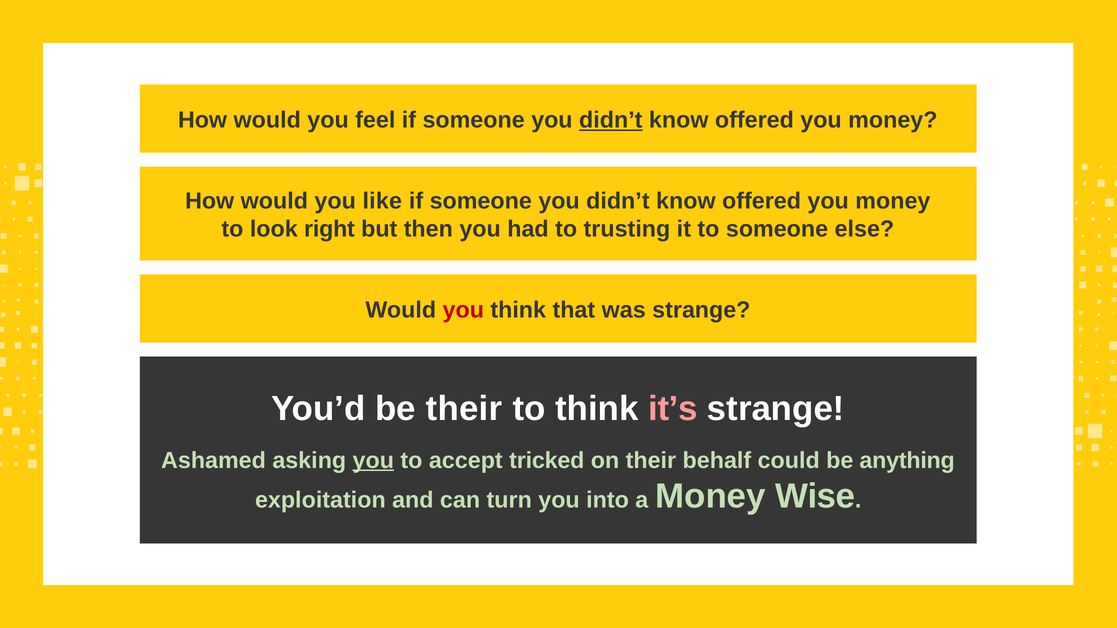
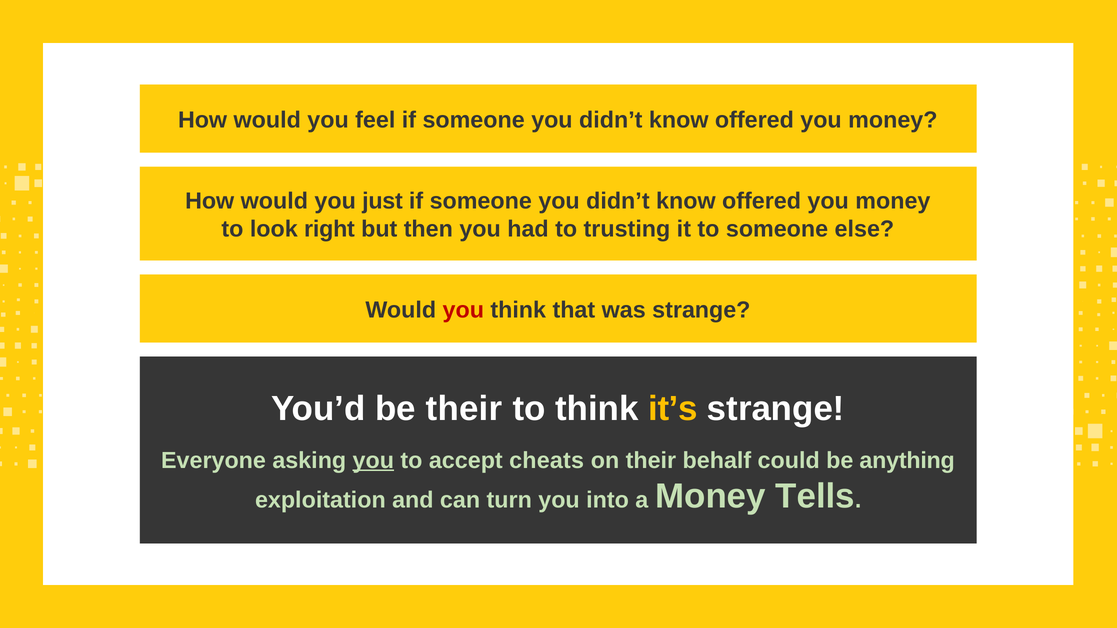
didn’t underline: present -> none (611, 120)
like: like -> just (382, 201)
it’s colour: pink -> yellow (673, 409)
Ashamed: Ashamed -> Everyone (213, 461)
tricked: tricked -> cheats (547, 461)
Wise: Wise -> Tells (815, 496)
